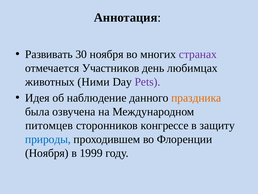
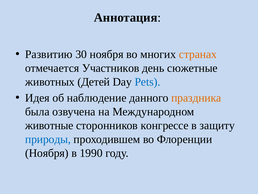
Развивать: Развивать -> Развитию (49, 54)
странах colour: purple -> orange (198, 54)
любимцах: любимцах -> сюжетные (192, 68)
Ними: Ними -> Детей (94, 82)
Pets colour: purple -> blue (148, 82)
питомцев: питомцев -> животные (49, 125)
1999: 1999 -> 1990 (91, 153)
